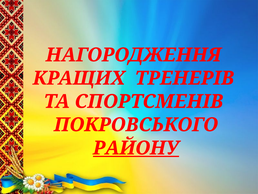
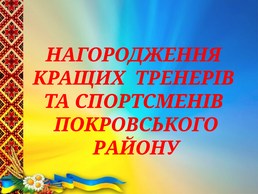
РАЙОНУ underline: present -> none (136, 148)
